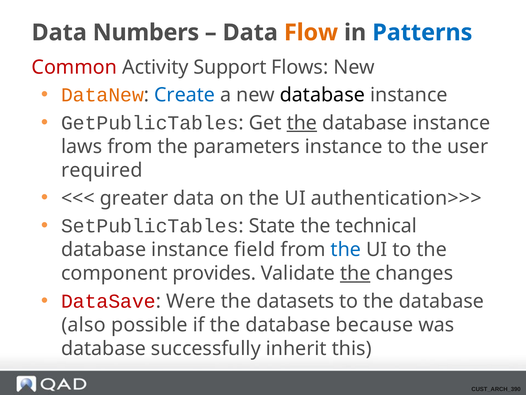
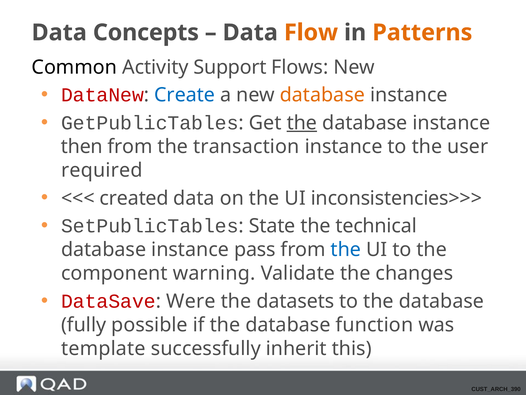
Numbers: Numbers -> Concepts (146, 33)
Patterns colour: blue -> orange (422, 33)
Common colour: red -> black (74, 67)
DataNew colour: orange -> red (102, 95)
database colour: black -> orange (322, 95)
laws: laws -> then (82, 146)
parameters: parameters -> transaction (246, 146)
greater: greater -> created (134, 198)
authentication>>>: authentication>>> -> inconsistencies>>> (396, 198)
field: field -> pass (255, 249)
provides: provides -> warning (214, 273)
the underline: present -> none (355, 273)
also: also -> fully (84, 325)
because: because -> function (374, 325)
database: database -> template (103, 348)
